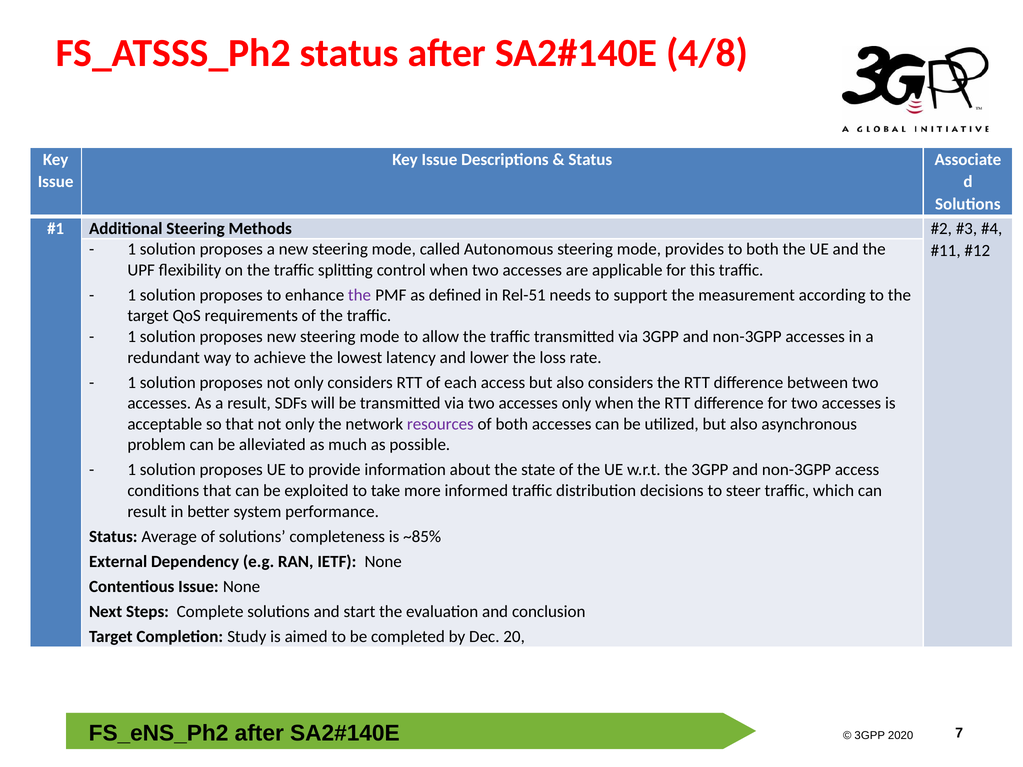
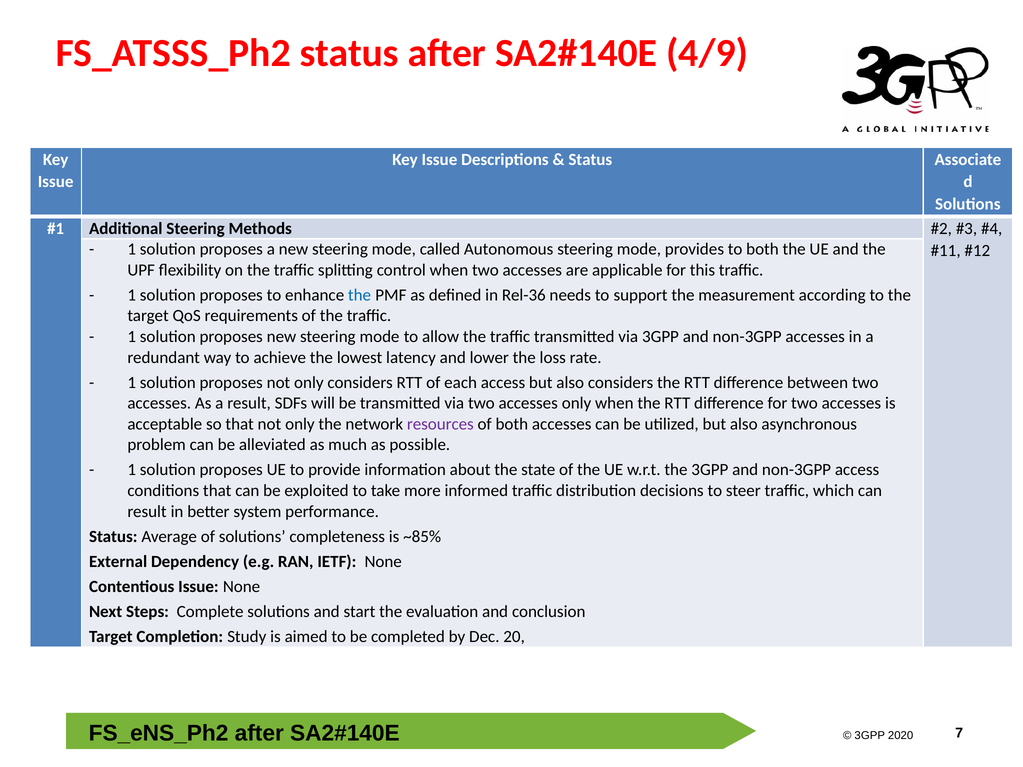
4/8: 4/8 -> 4/9 (707, 53)
the colour: purple -> blue (360, 295)
Rel-51: Rel-51 -> Rel-36 (524, 295)
